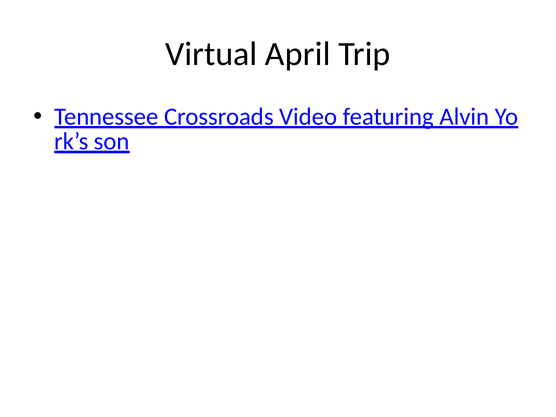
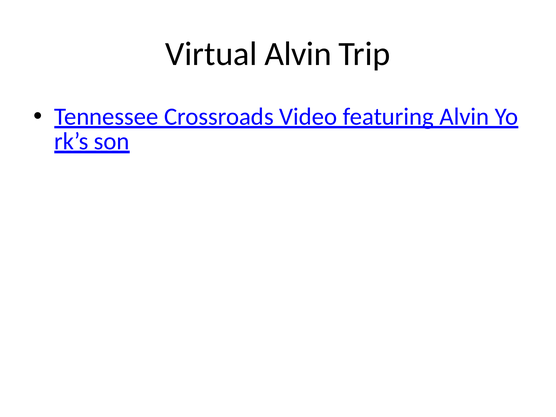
Virtual April: April -> Alvin (298, 54)
